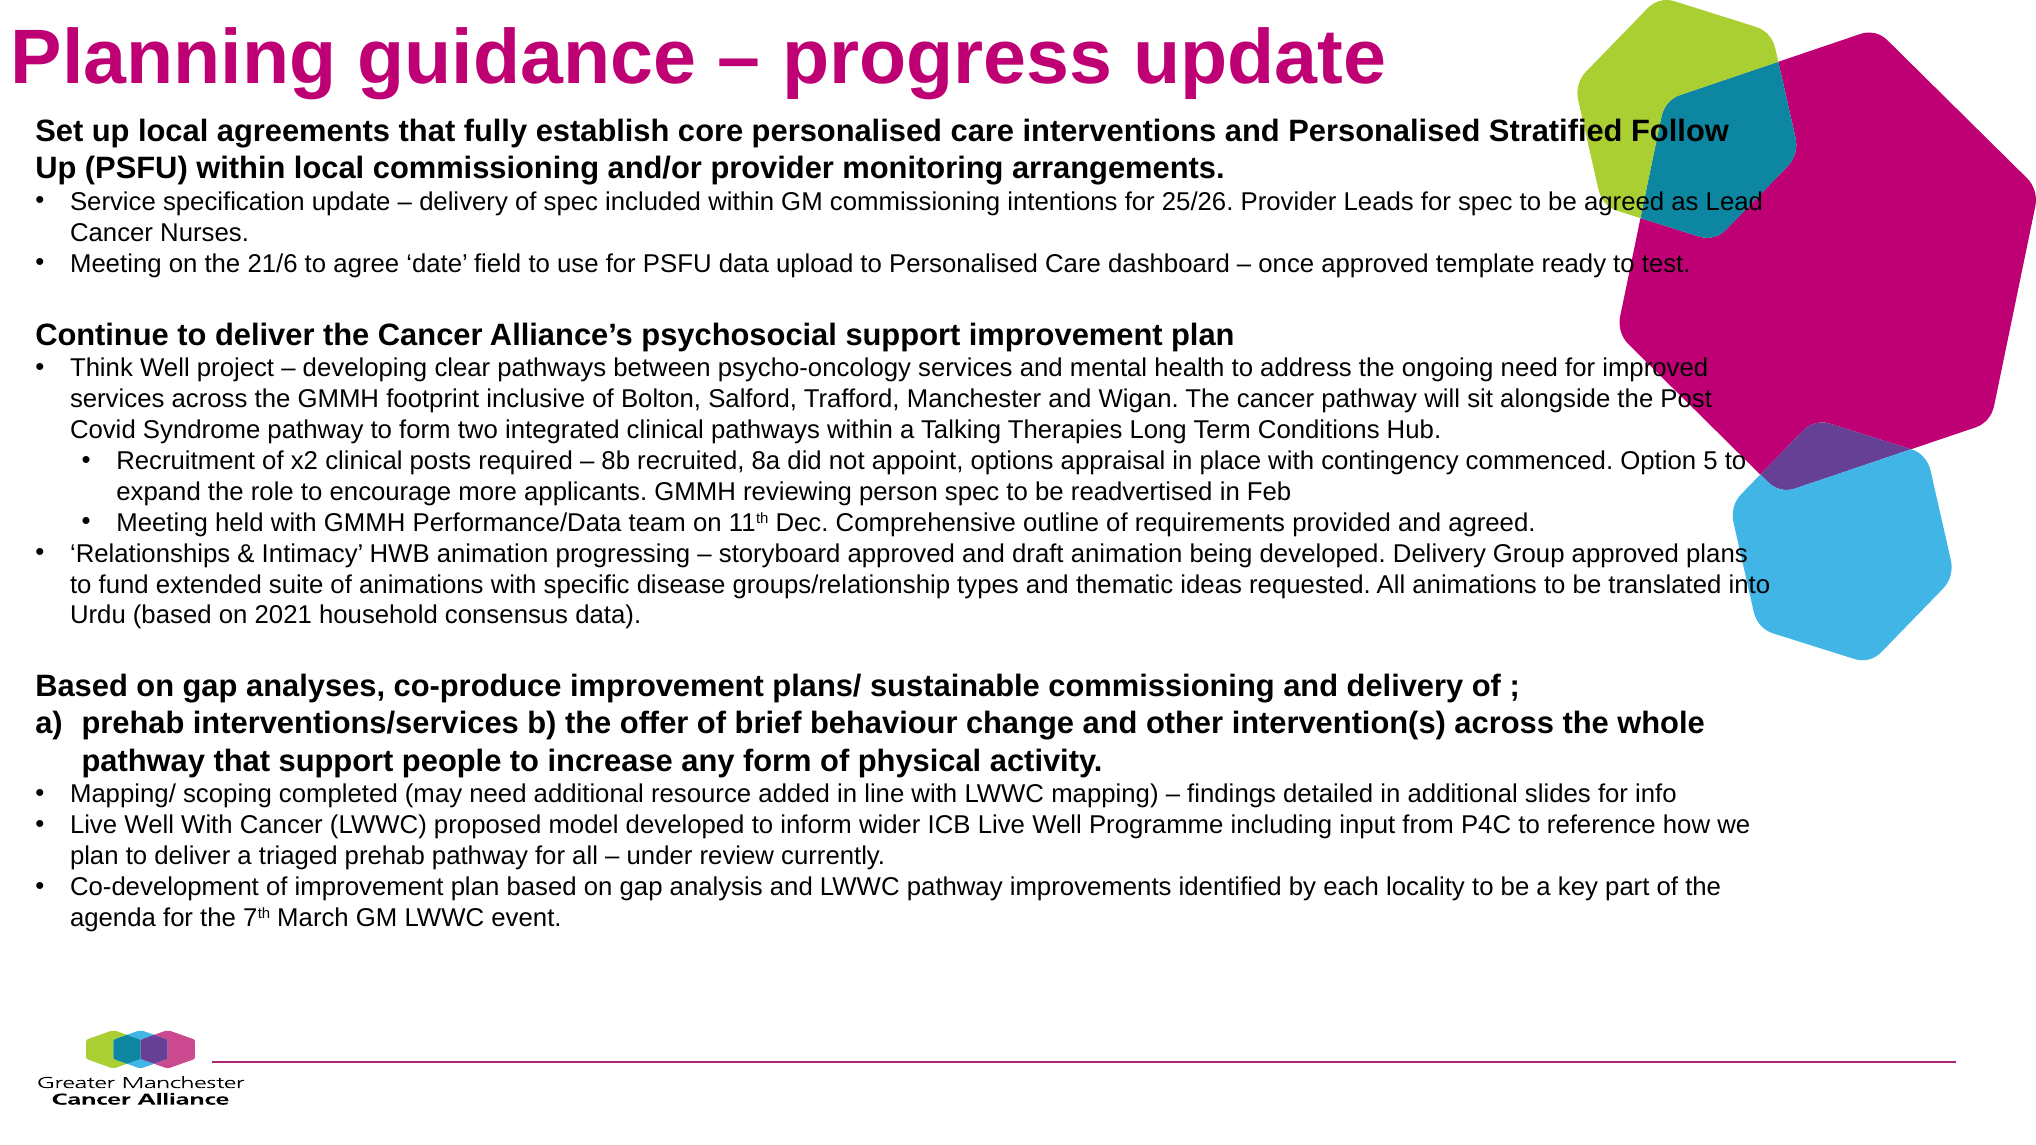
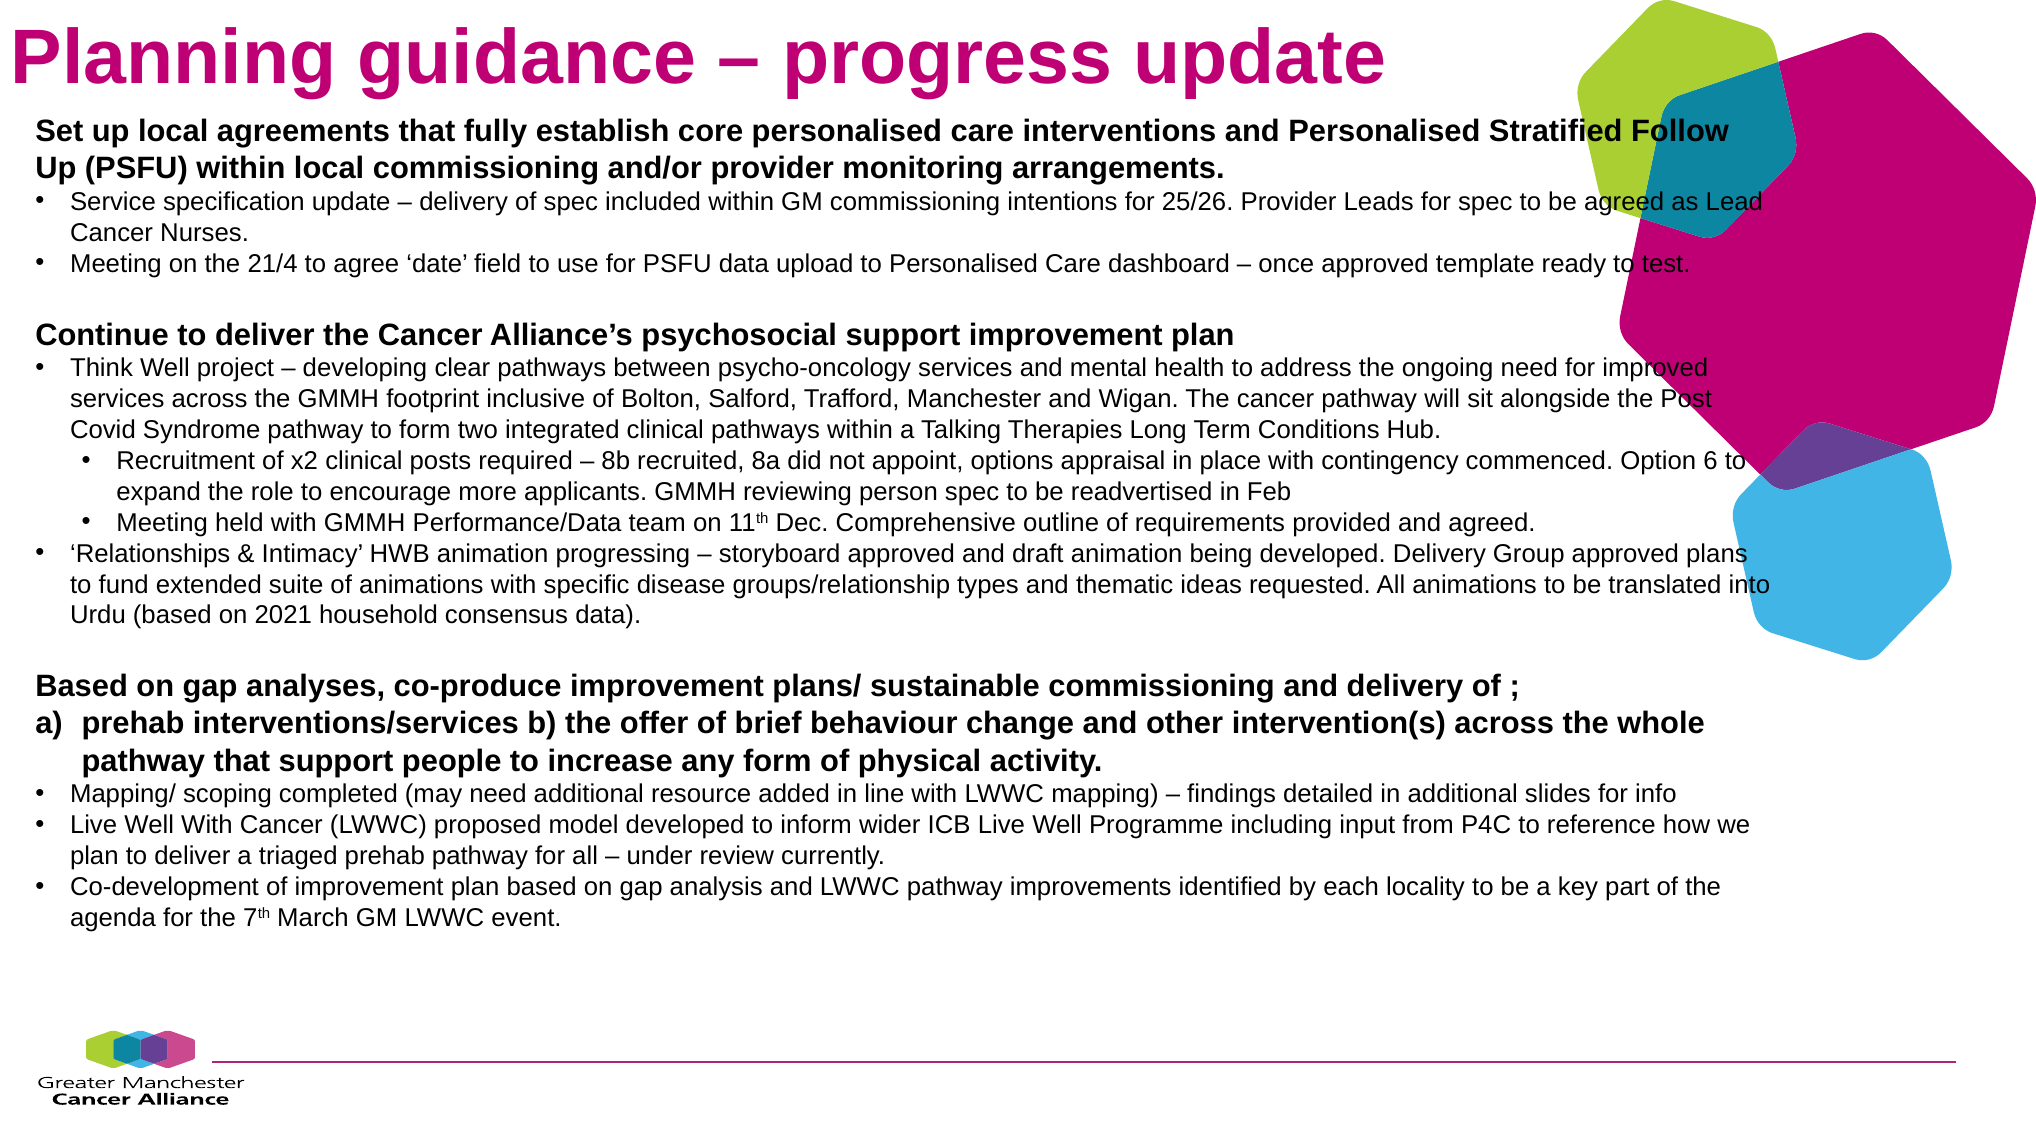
21/6: 21/6 -> 21/4 (273, 264)
5: 5 -> 6 (1710, 461)
